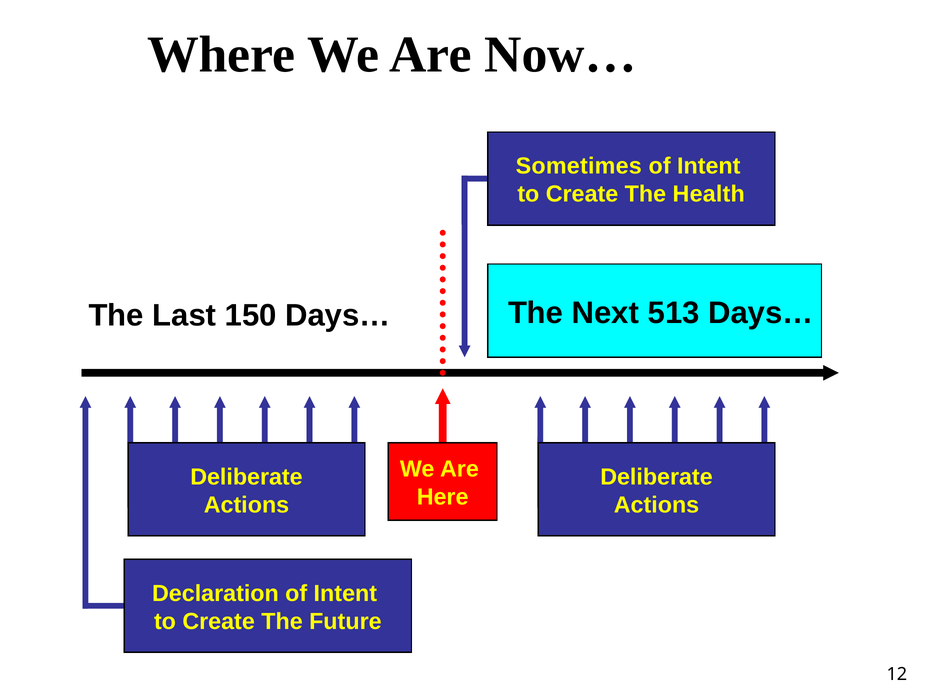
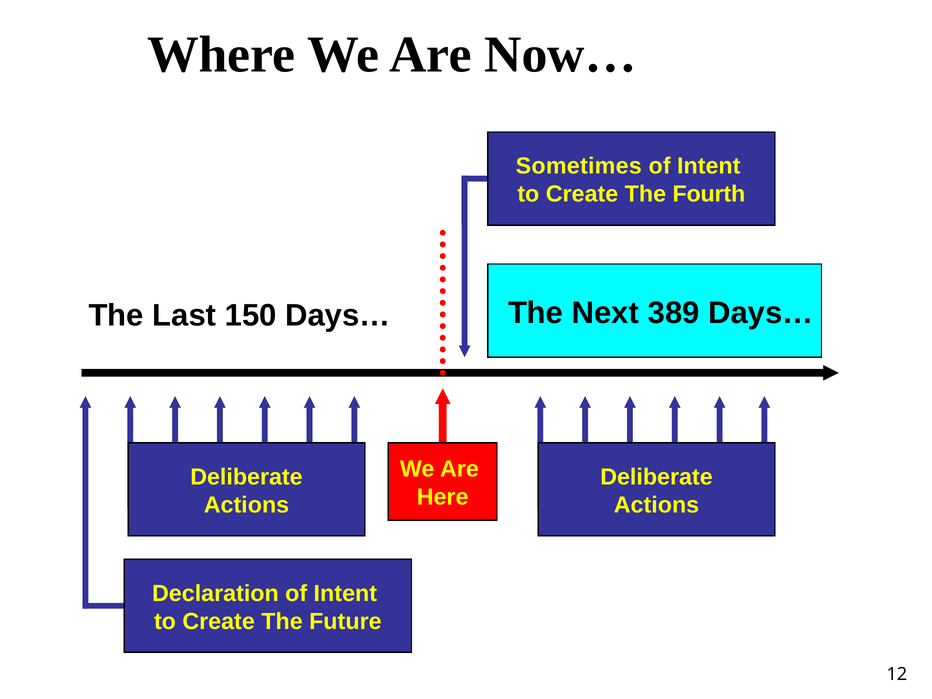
Health: Health -> Fourth (709, 194)
513: 513 -> 389 (674, 313)
